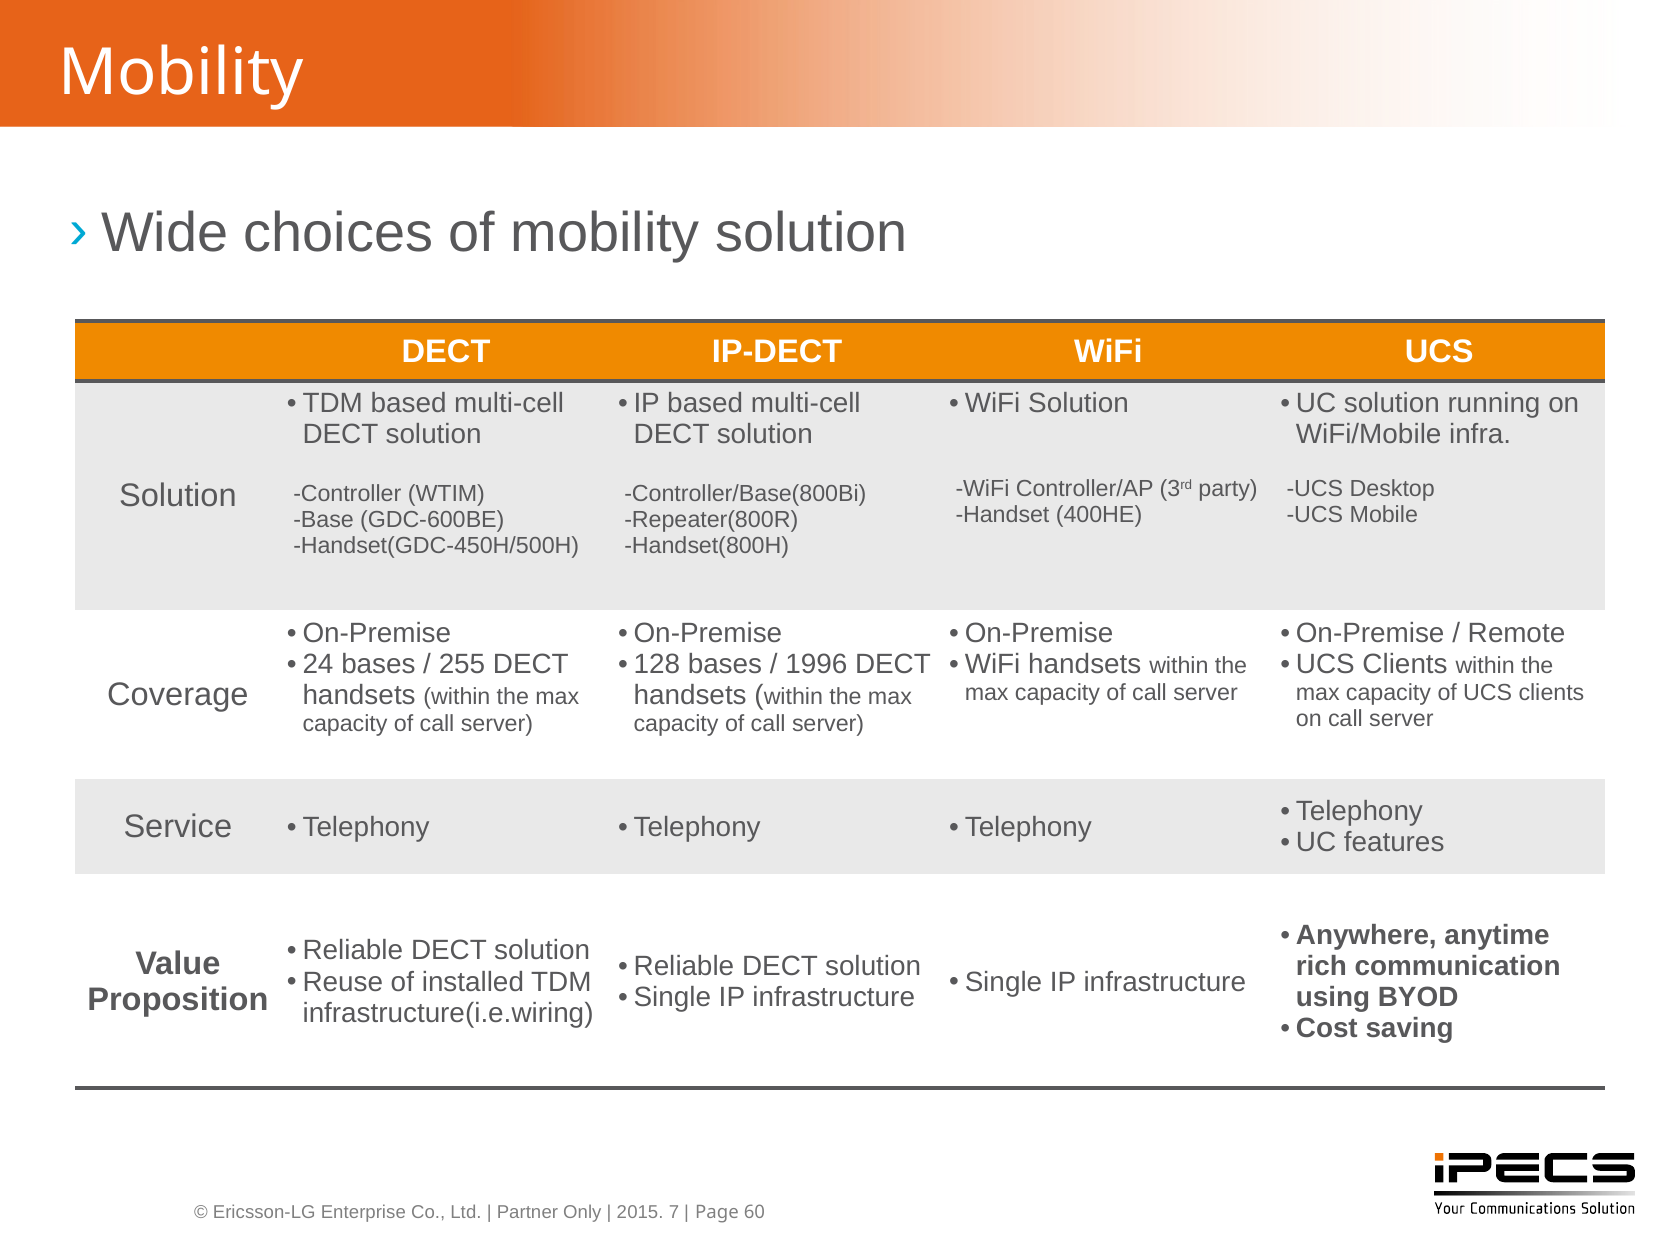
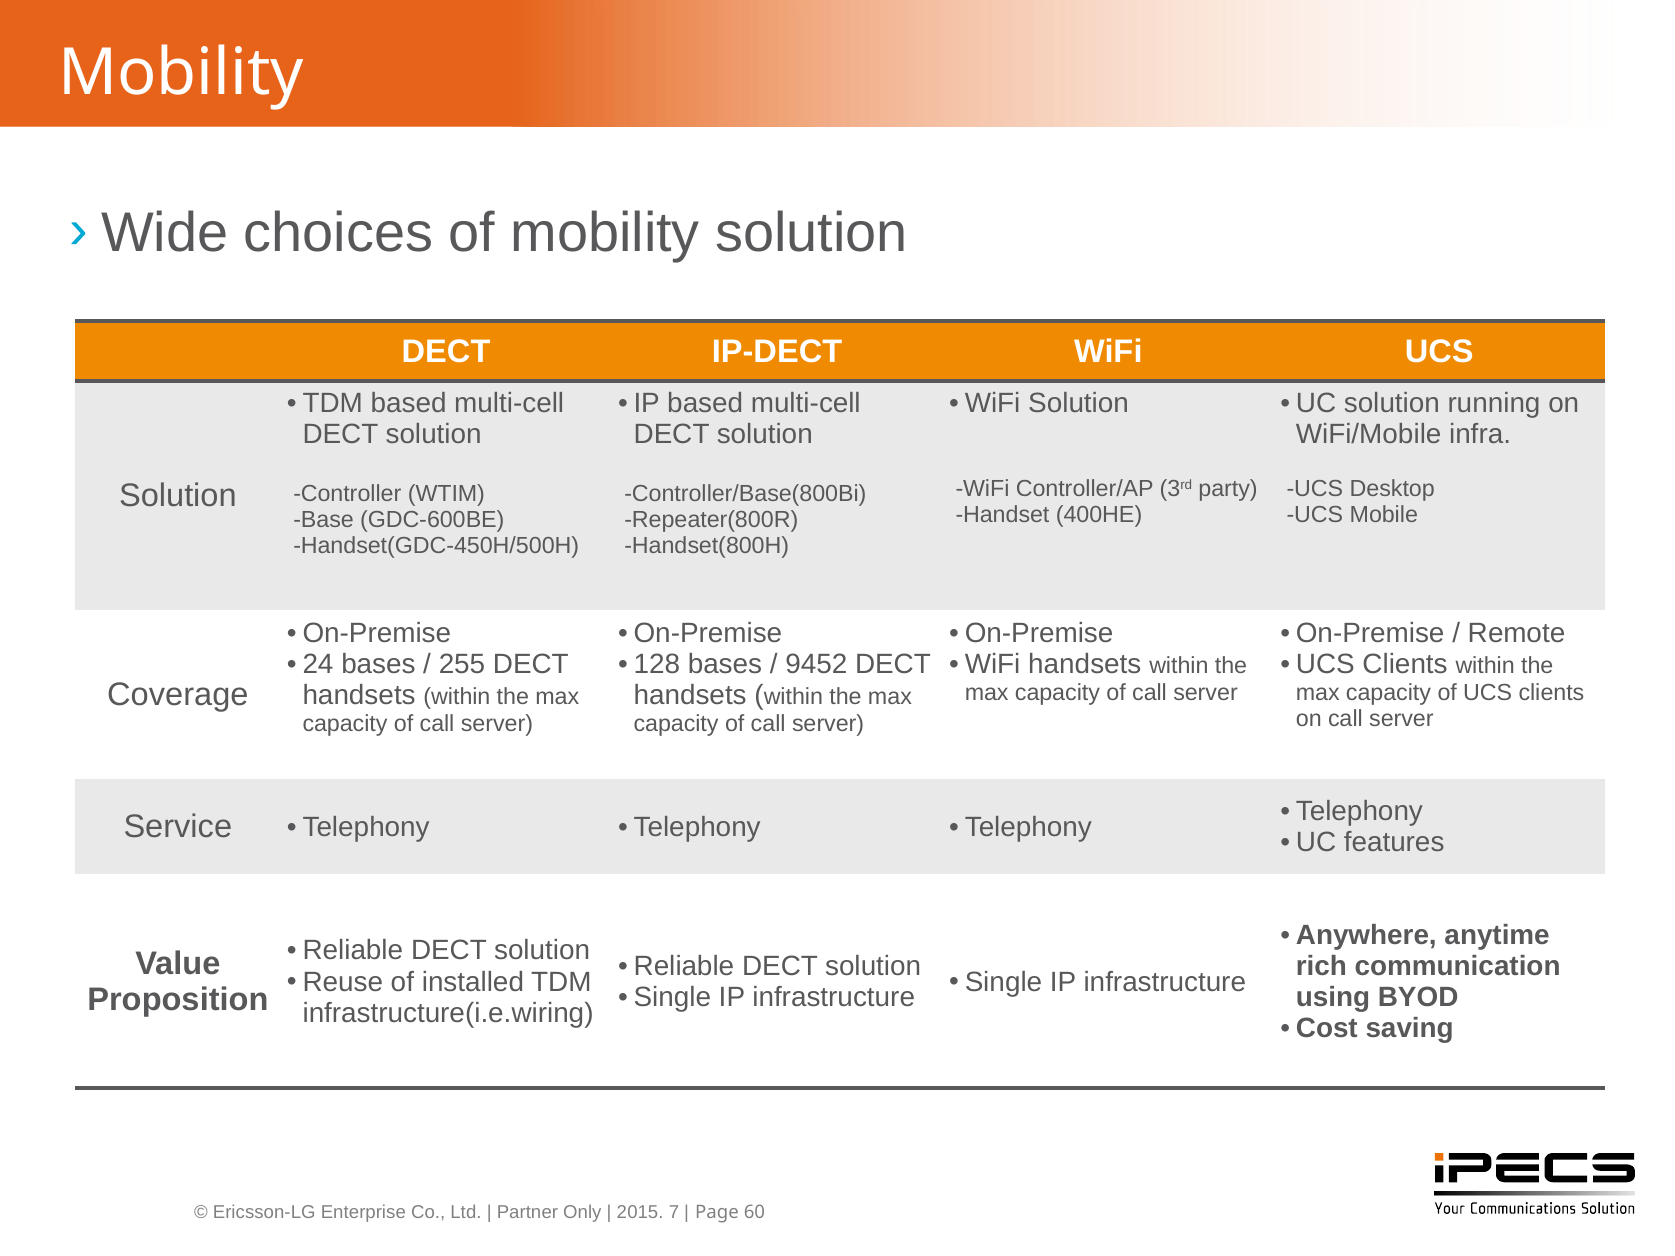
1996: 1996 -> 9452 (816, 665)
